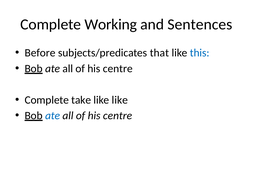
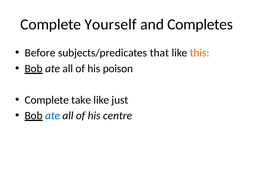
Working: Working -> Yourself (111, 24)
Sentences: Sentences -> Completes (200, 24)
this colour: blue -> orange (200, 53)
centre: centre -> poison (118, 69)
like like: like -> just (120, 100)
